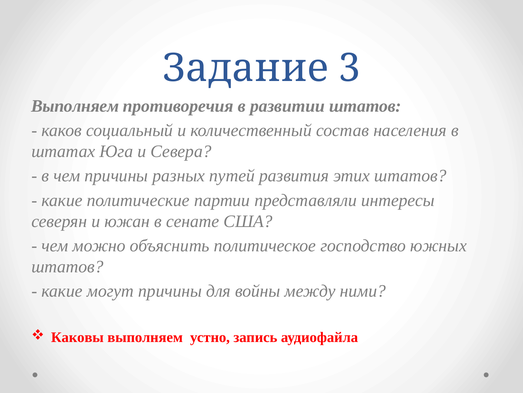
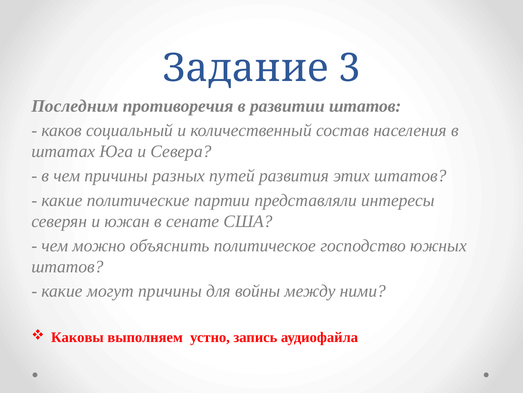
Выполняем: Выполняем -> Последним (75, 106)
